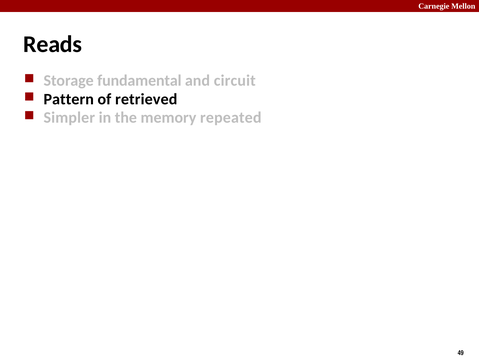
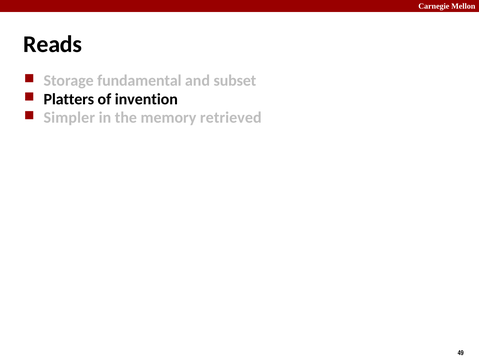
circuit: circuit -> subset (235, 81)
Pattern: Pattern -> Platters (69, 99)
retrieved: retrieved -> invention (146, 99)
repeated: repeated -> retrieved (231, 118)
